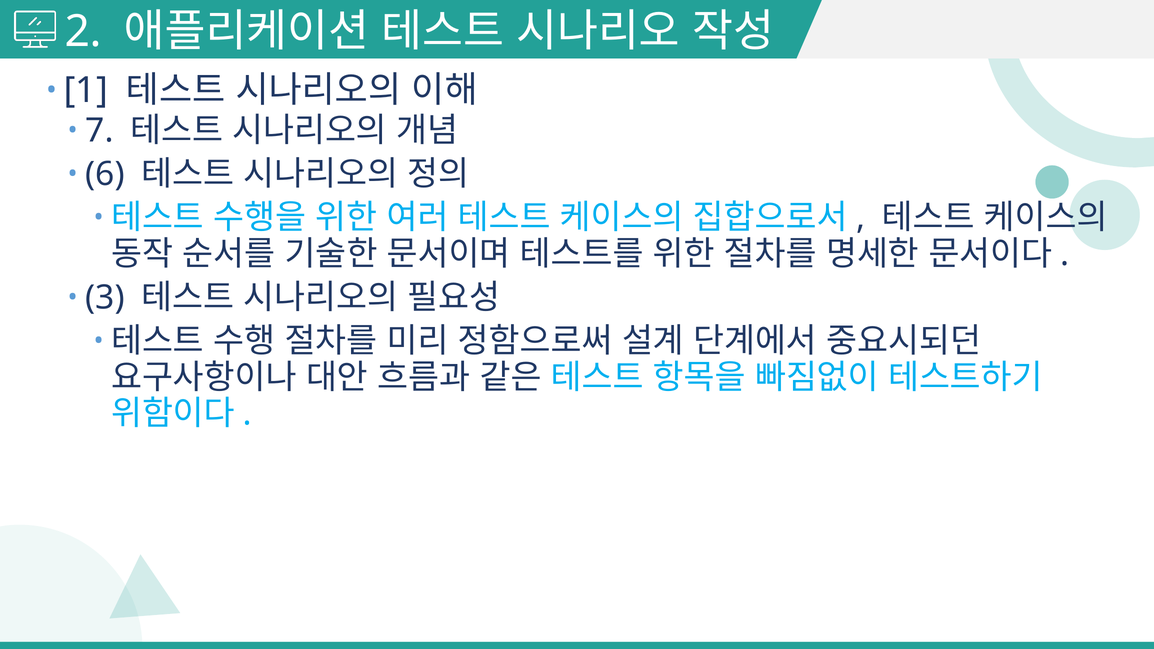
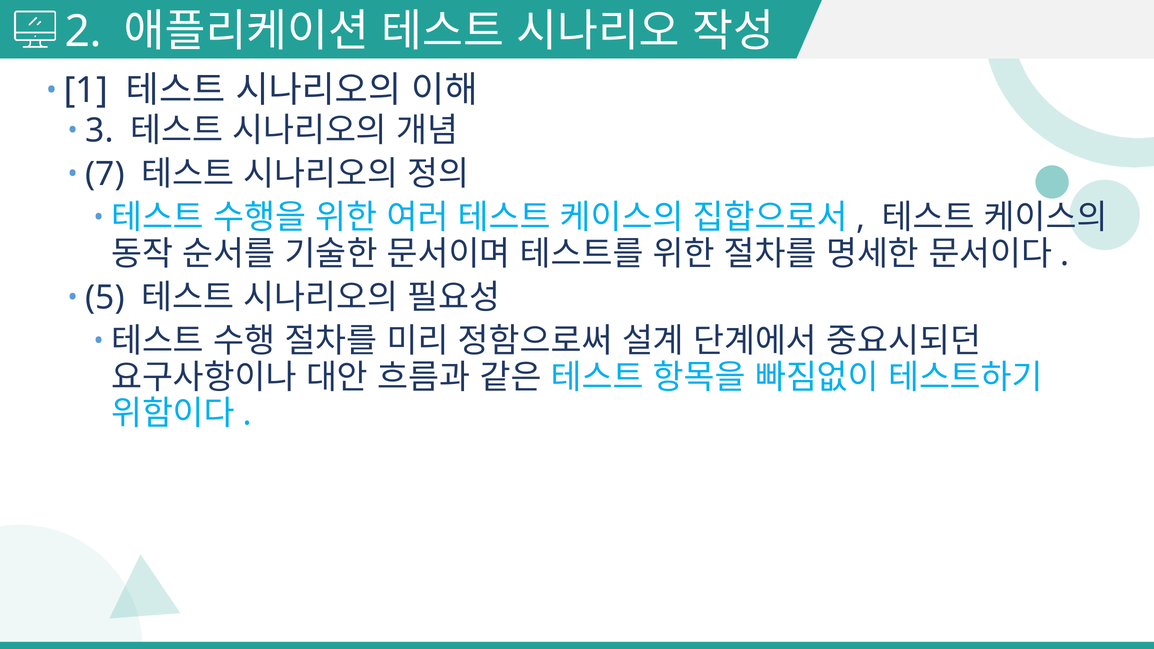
7: 7 -> 3 (99, 131)
6: 6 -> 7 (105, 174)
3: 3 -> 5 (105, 298)
